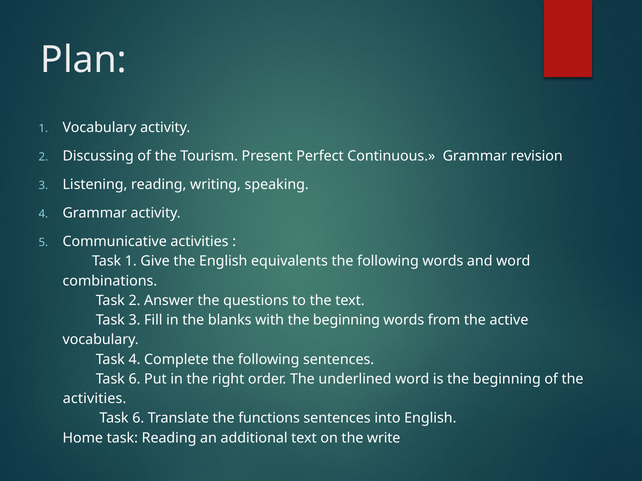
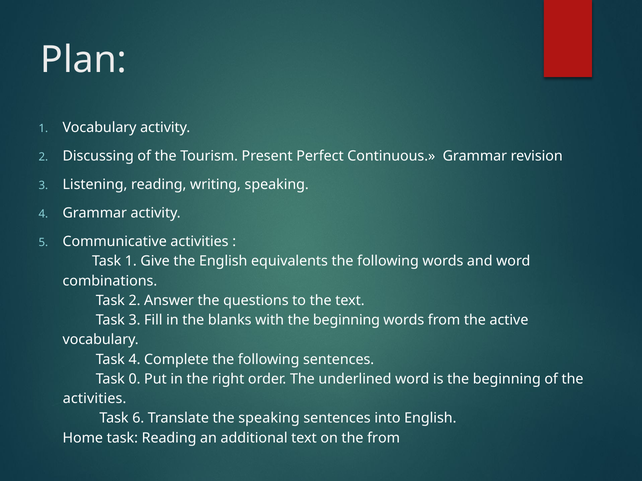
6: 6 -> 0 (135, 379)
the functions: functions -> speaking (269, 419)
the write: write -> from (384, 438)
